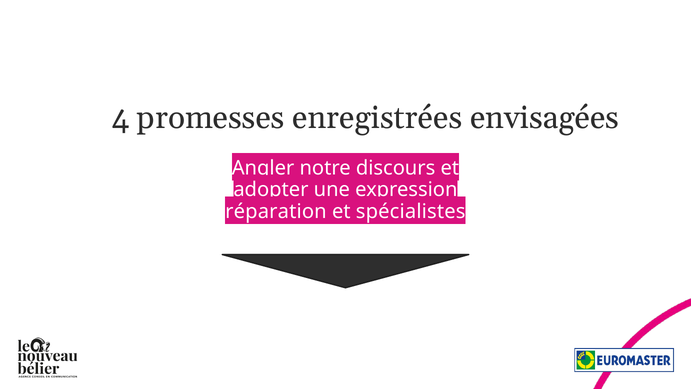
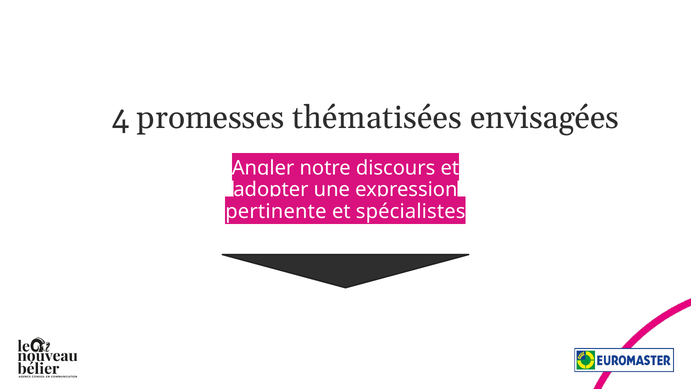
enregistrées: enregistrées -> thématisées (377, 118)
réparation: réparation -> pertinente (276, 211)
